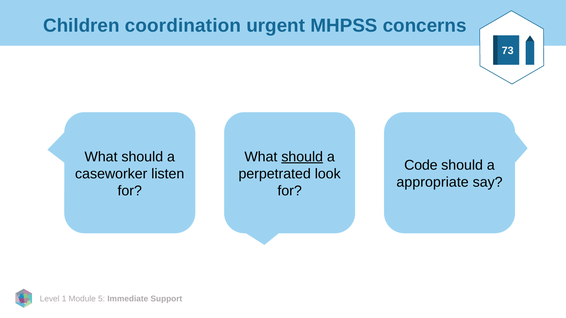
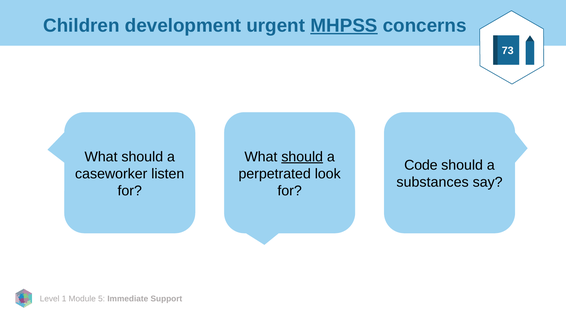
coordination: coordination -> development (183, 26)
MHPSS underline: none -> present (344, 26)
appropriate: appropriate -> substances (433, 182)
